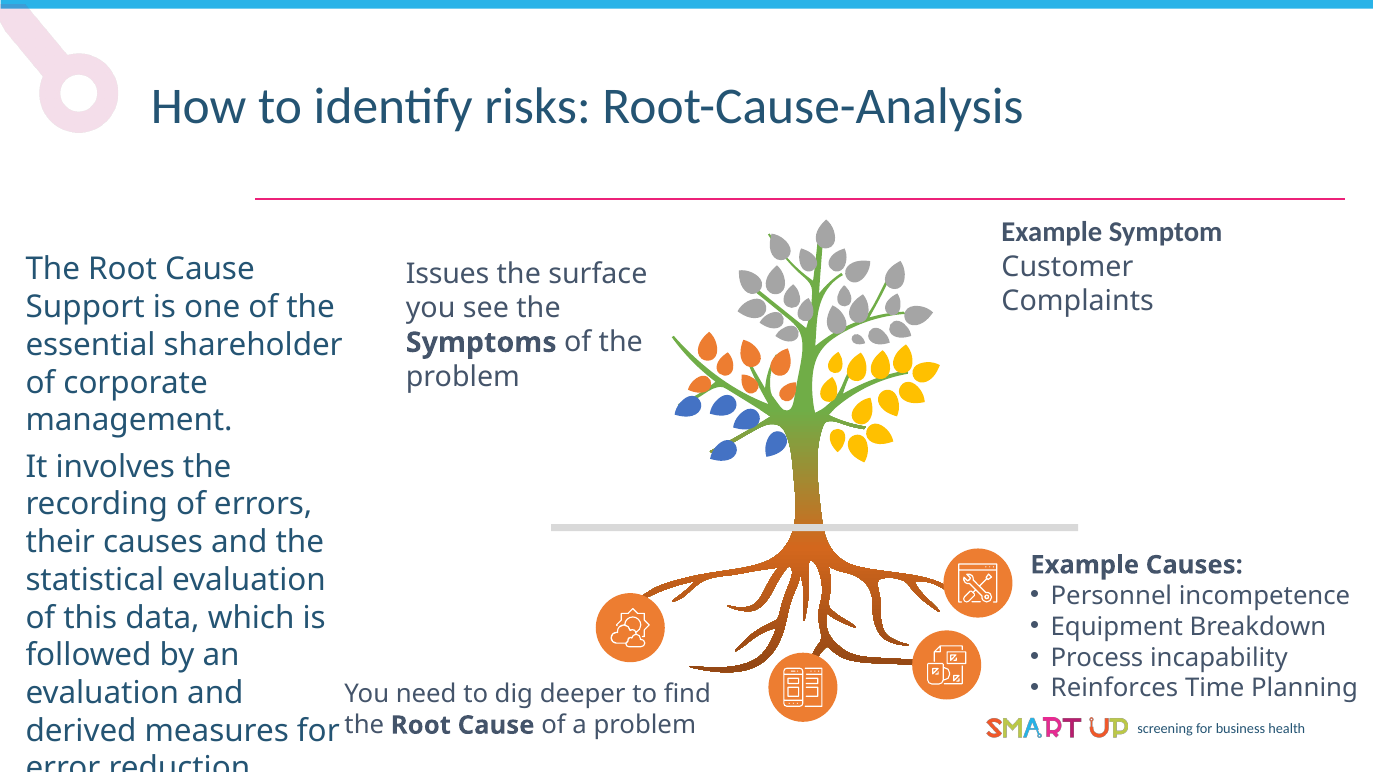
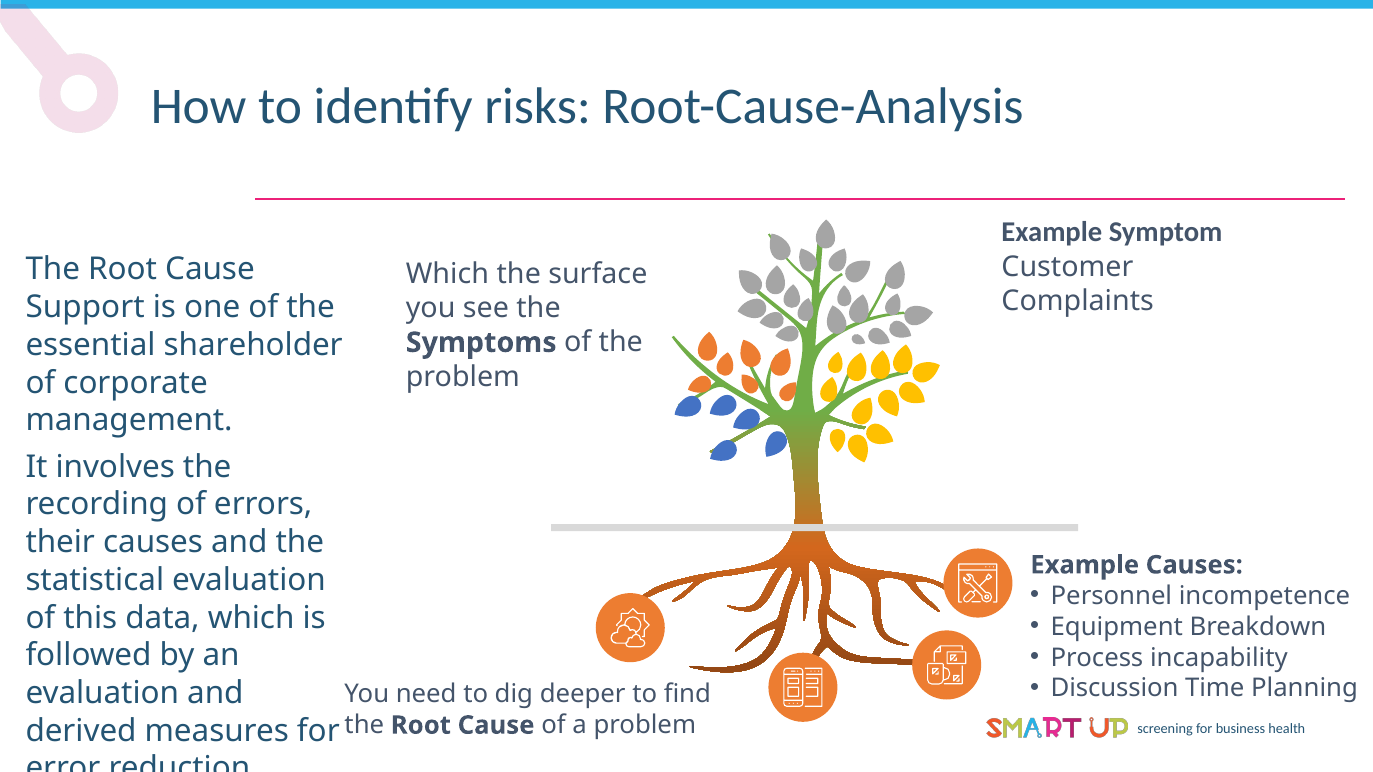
Issues: Issues -> Which (447, 274)
Reinforces: Reinforces -> Discussion (1115, 689)
